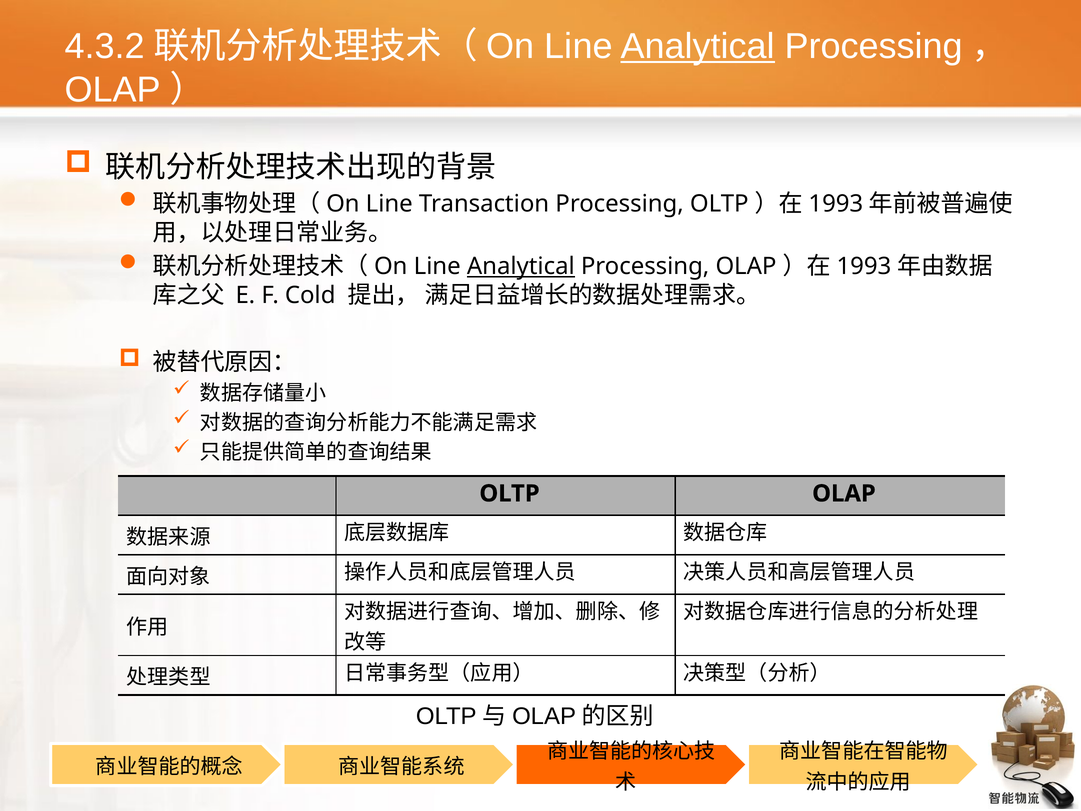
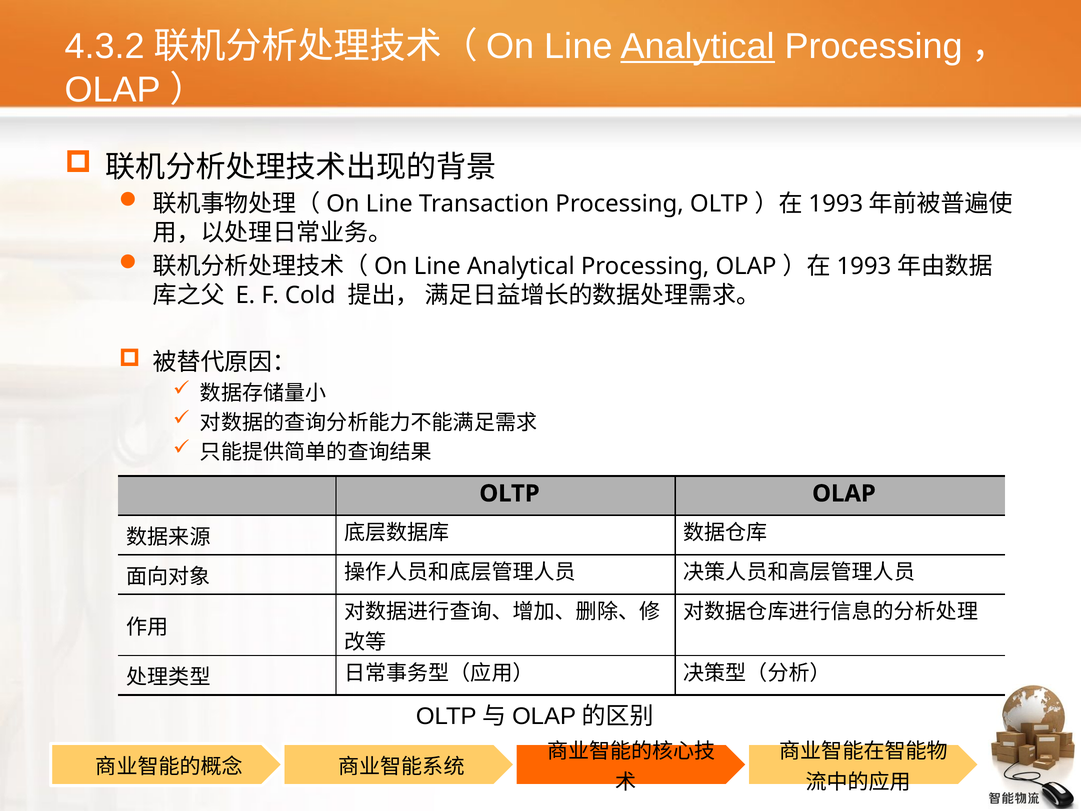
Analytical underline: present -> none (521, 266)
